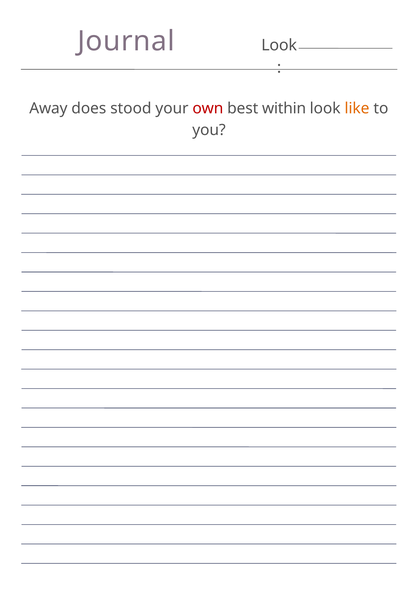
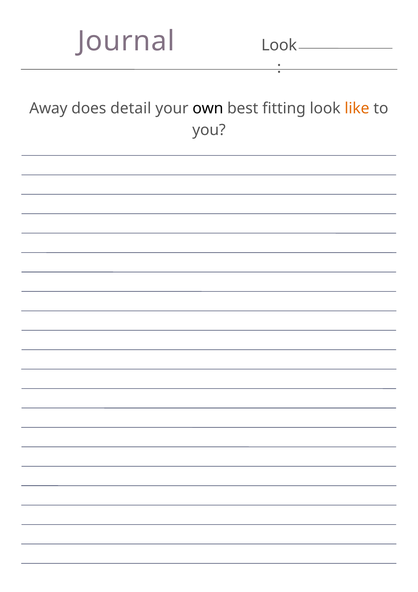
stood: stood -> detail (131, 108)
own colour: red -> black (208, 108)
within: within -> fitting (284, 108)
